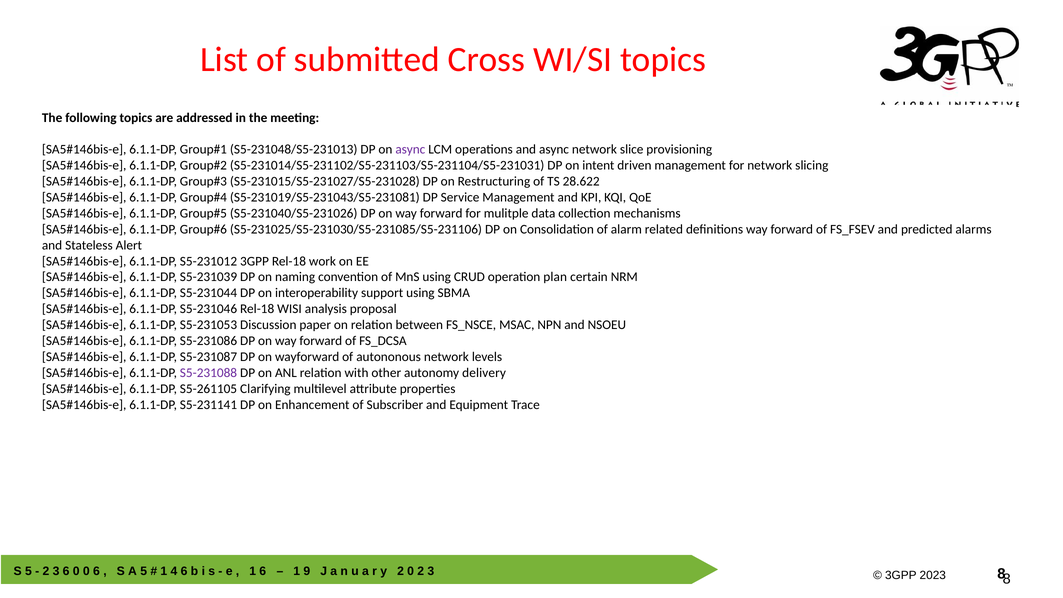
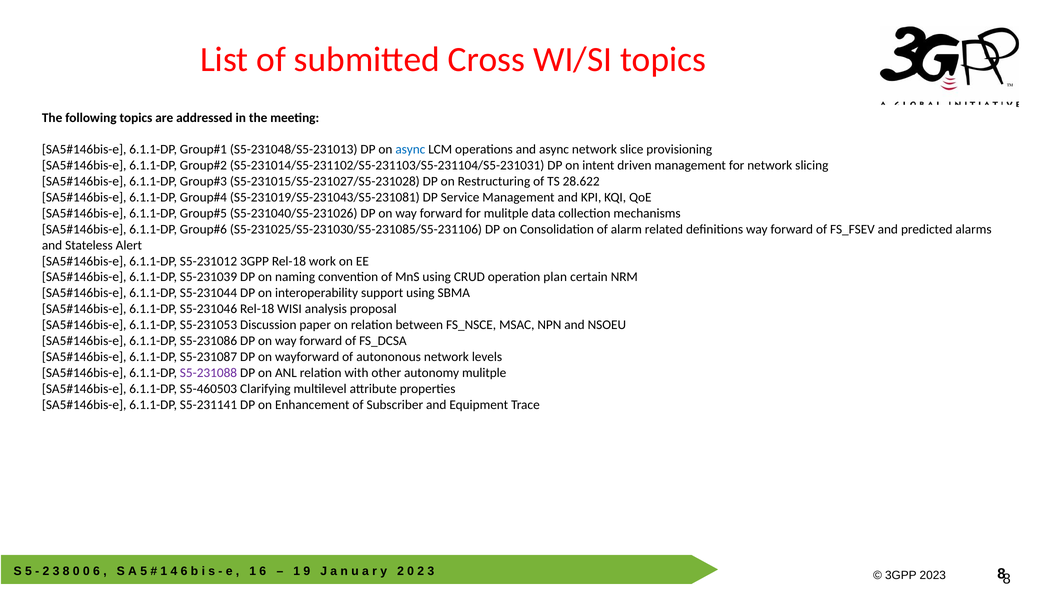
async colour: purple -> blue (410, 150)
autonomy delivery: delivery -> mulitple (484, 373)
S5-261105: S5-261105 -> S5-460503 (208, 389)
3 6: 6 -> 8 (66, 571)
